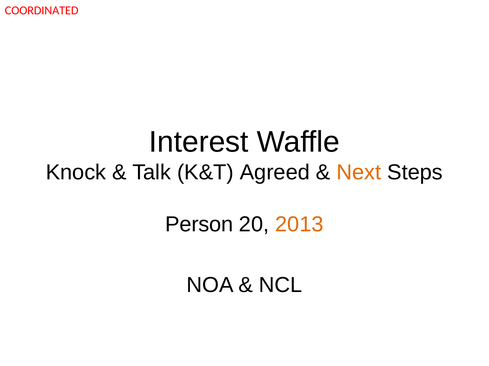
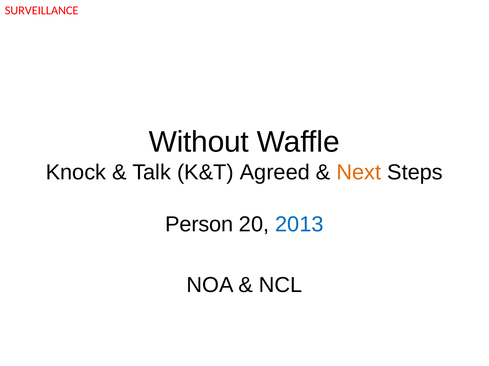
COORDINATED: COORDINATED -> SURVEILLANCE (42, 11)
Interest: Interest -> Without (199, 142)
2013 colour: orange -> blue (299, 225)
